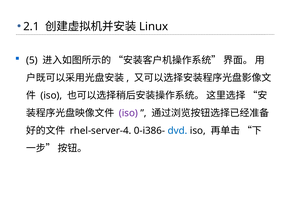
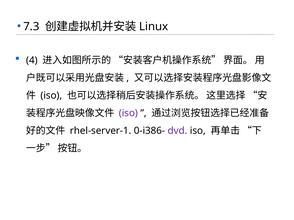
2.1: 2.1 -> 7.3 (31, 27)
5: 5 -> 4 (32, 60)
rhel-server-4: rhel-server-4 -> rhel-server-1 (101, 131)
dvd colour: blue -> purple (178, 131)
